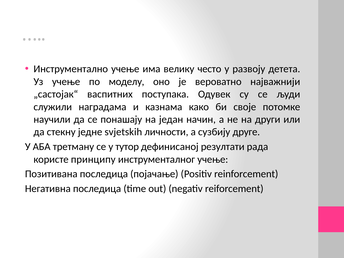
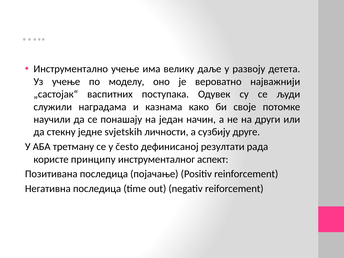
често: често -> даље (209, 69)
тутор: тутор -> često (127, 147)
инструменталног учење: учење -> аспект (213, 159)
